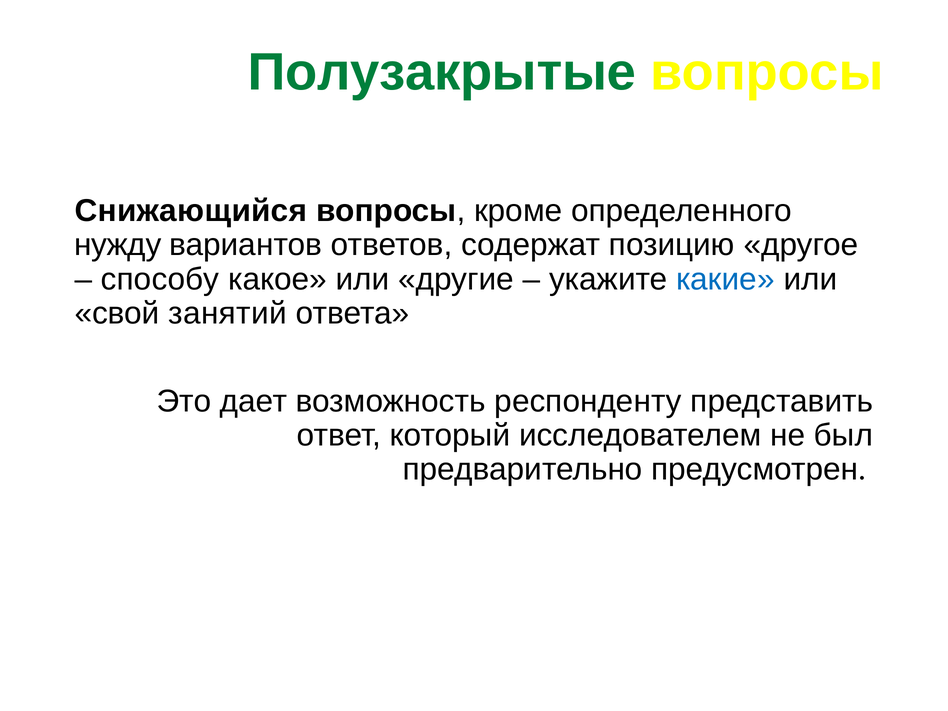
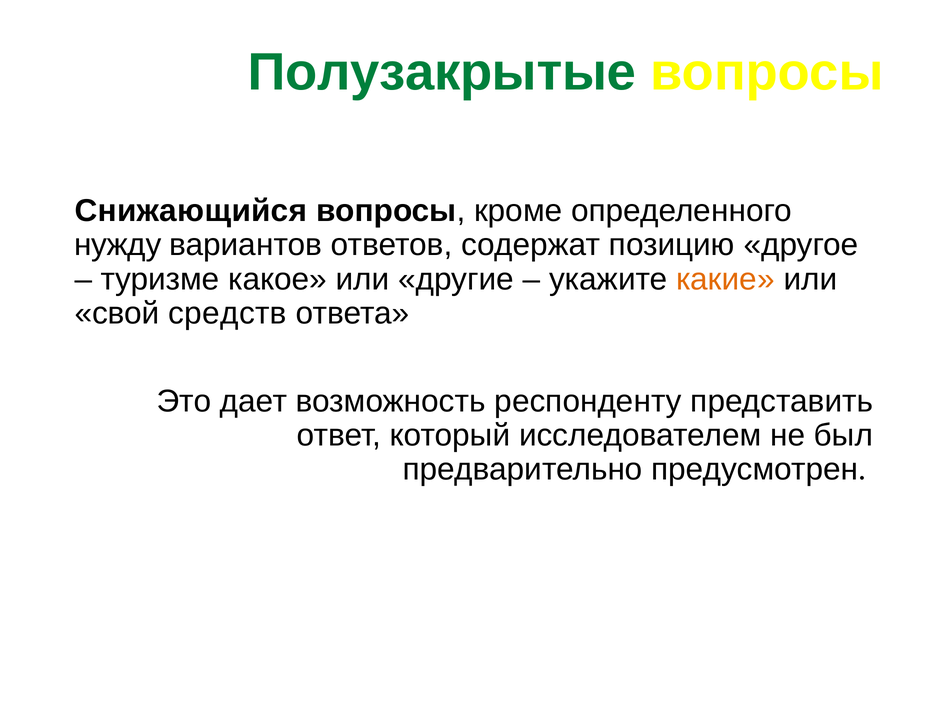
способу: способу -> туризме (160, 279)
какие colour: blue -> orange (725, 279)
занятий: занятий -> средств (228, 313)
